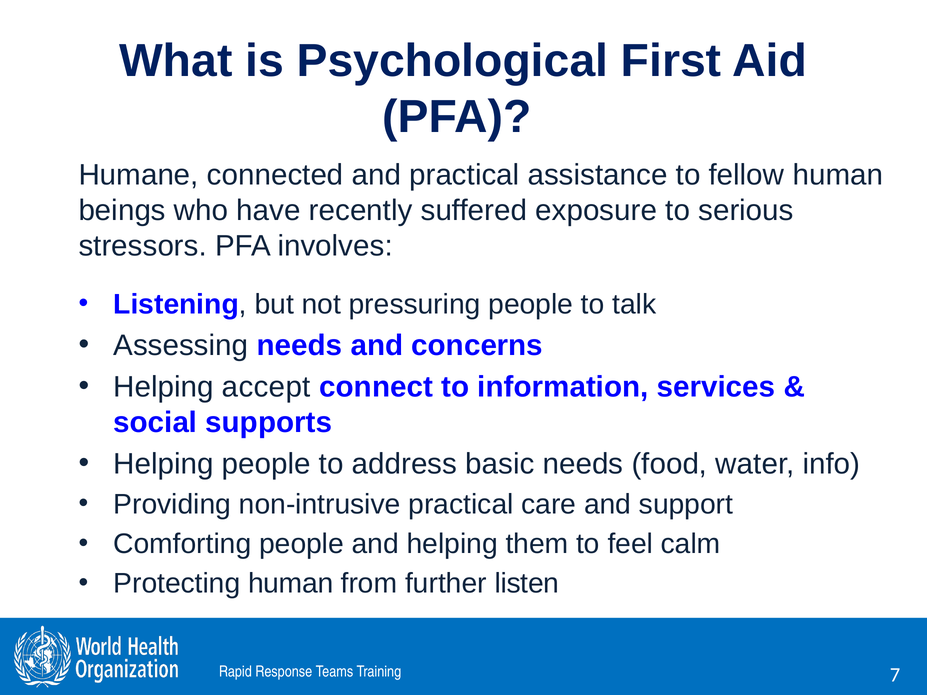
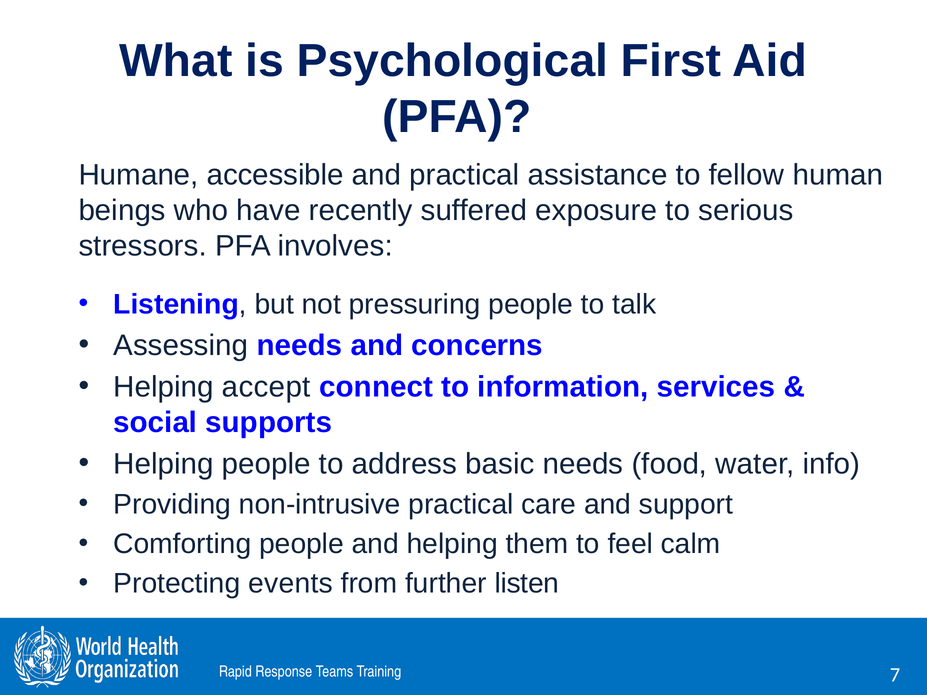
connected: connected -> accessible (275, 175)
Protecting human: human -> events (290, 584)
